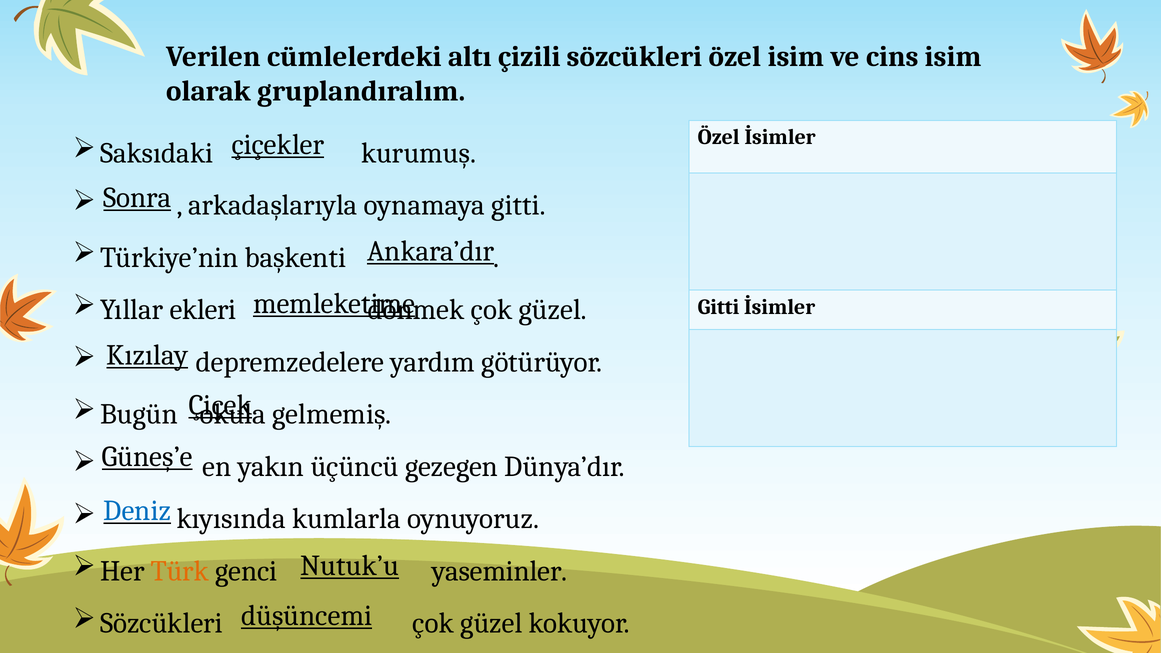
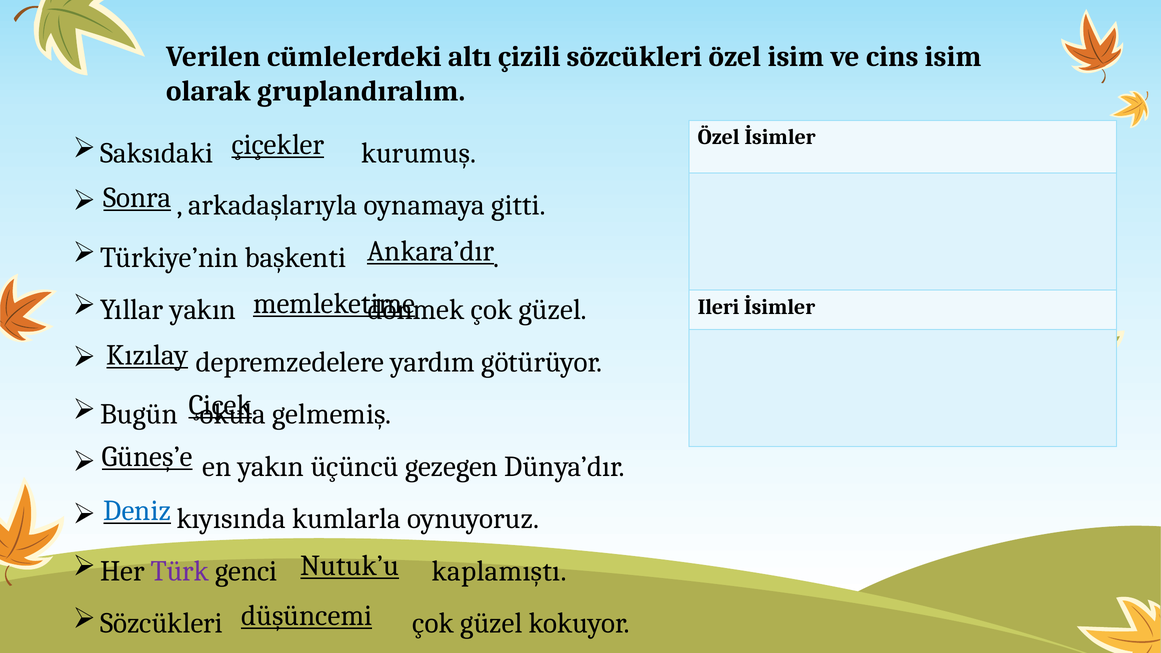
Yıllar ekleri: ekleri -> yakın (203, 310)
Gitti: Gitti -> Ileri (719, 307)
Türk colour: orange -> purple (180, 571)
yaseminler: yaseminler -> kaplamıştı (499, 571)
